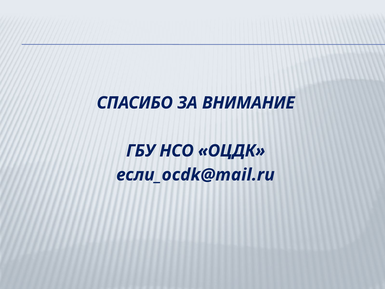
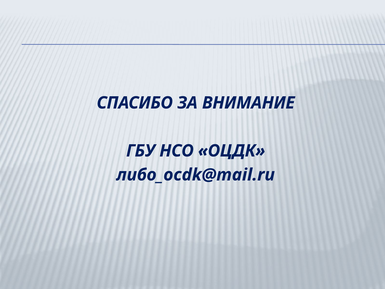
если_ocdk@mail.ru: если_ocdk@mail.ru -> либо_ocdk@mail.ru (196, 175)
